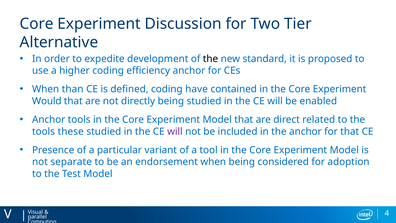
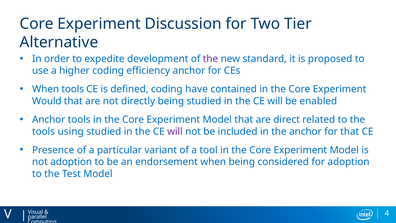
the colour: black -> purple (210, 59)
When than: than -> tools (73, 89)
these: these -> using (71, 131)
not separate: separate -> adoption (71, 162)
